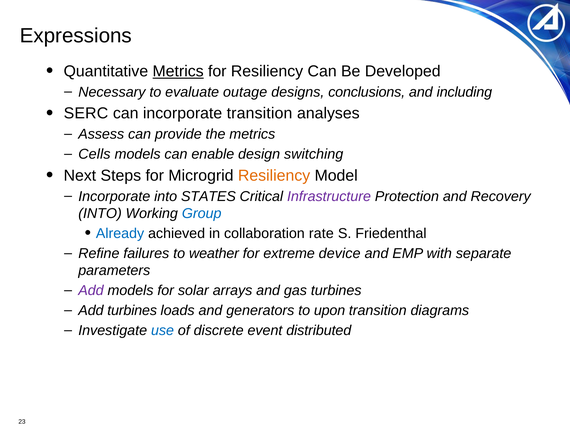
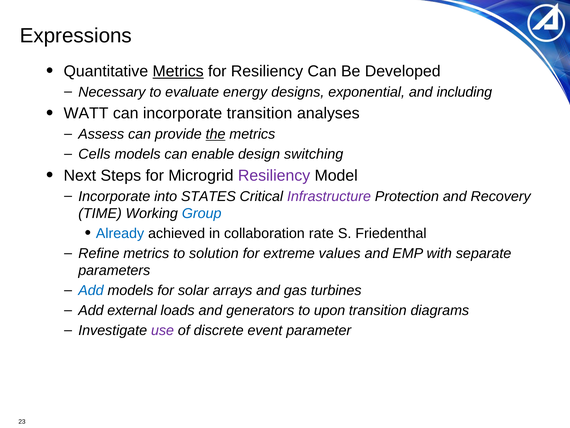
outage: outage -> energy (245, 92)
conclusions: conclusions -> exponential (367, 92)
SERC: SERC -> WATT (86, 113)
the underline: none -> present (216, 134)
Resiliency colour: orange -> purple (274, 175)
INTO: INTO -> TIME (100, 213)
Refine failures: failures -> metrics (146, 253)
weather: weather -> solution (214, 253)
device: device -> values (340, 253)
Add colour: purple -> blue (91, 290)
Add turbines: turbines -> external (132, 310)
use colour: blue -> purple (163, 330)
distributed: distributed -> parameter (319, 330)
